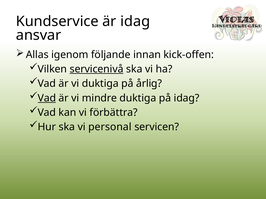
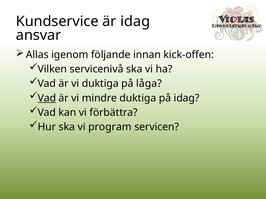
servicenivå underline: present -> none (97, 69)
årlig: årlig -> låga (149, 84)
personal: personal -> program (110, 127)
